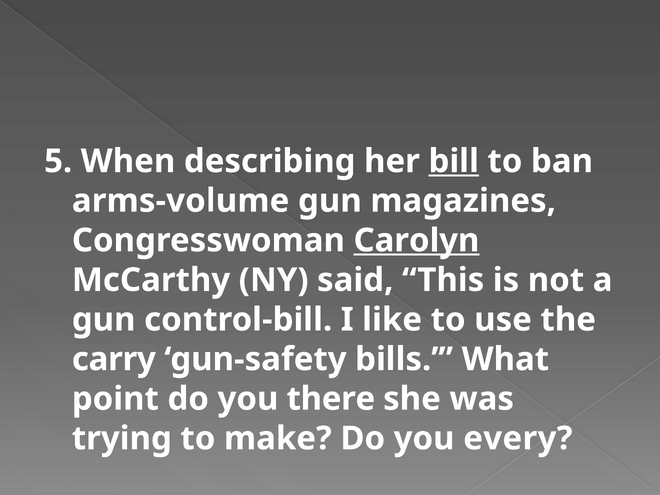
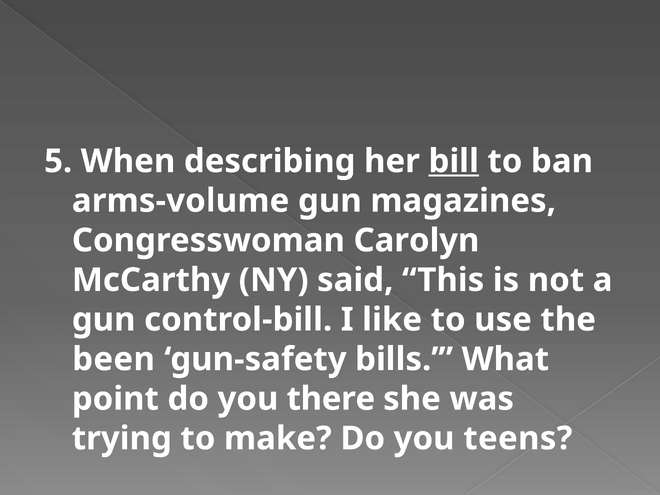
Carolyn underline: present -> none (416, 240)
carry: carry -> been (114, 359)
every: every -> teens (518, 438)
